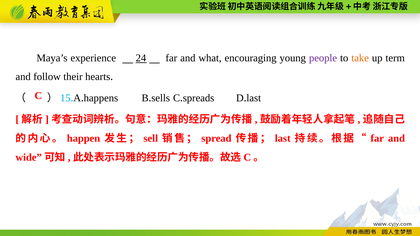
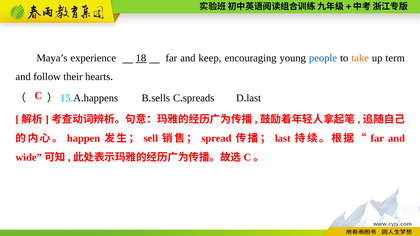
24: 24 -> 18 (141, 58)
what: what -> keep (210, 58)
people colour: purple -> blue (323, 58)
